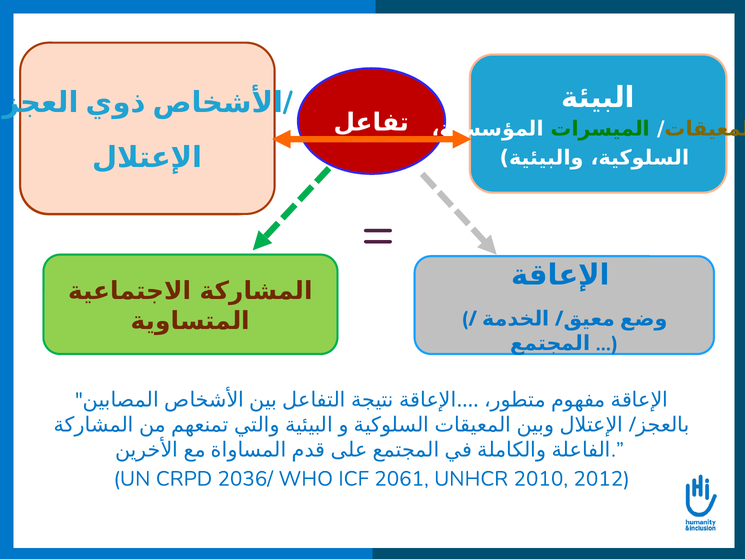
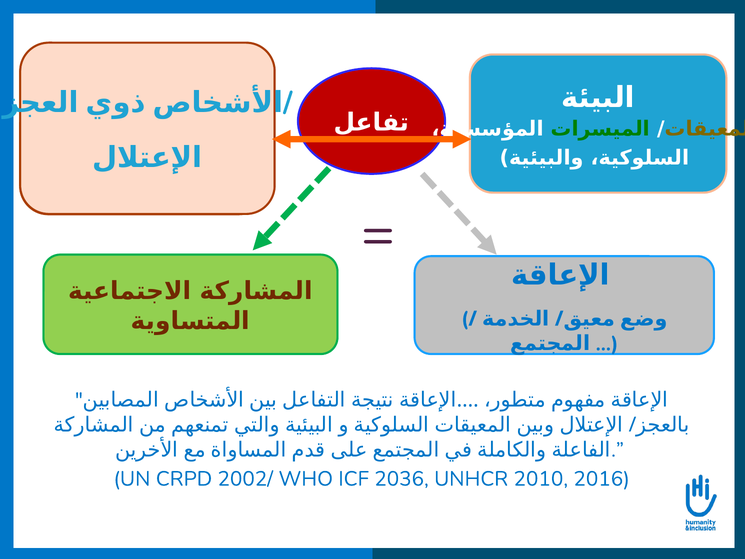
2036/: 2036/ -> 2002/ (245, 479)
2061: 2061 -> 2036 (402, 479)
2012: 2012 -> 2016 (602, 479)
